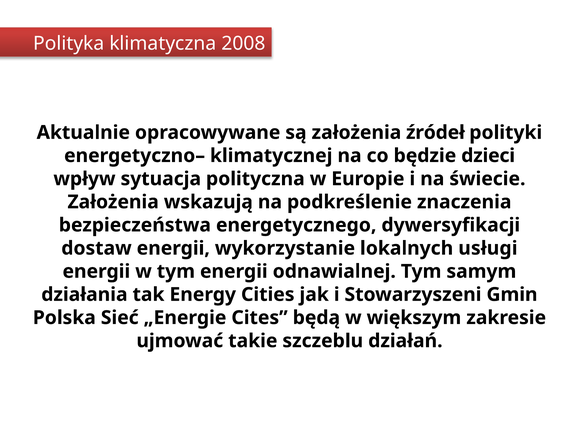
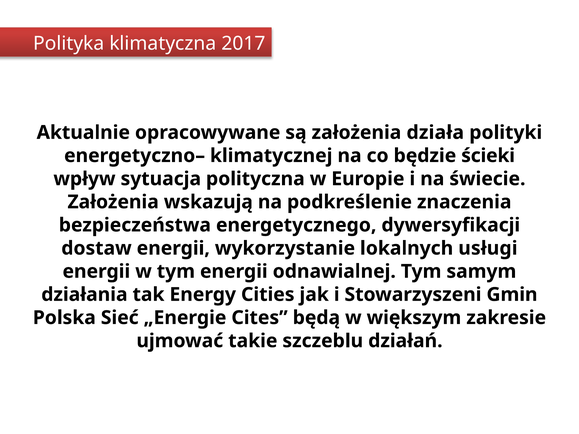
2008: 2008 -> 2017 (243, 43)
źródeł: źródeł -> działa (435, 133)
dzieci: dzieci -> ścieki (488, 156)
